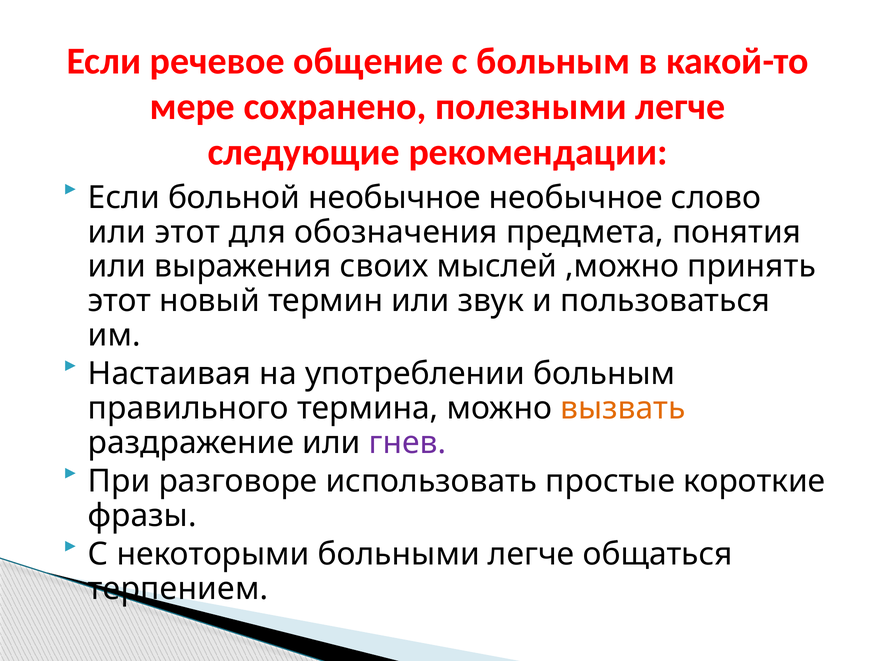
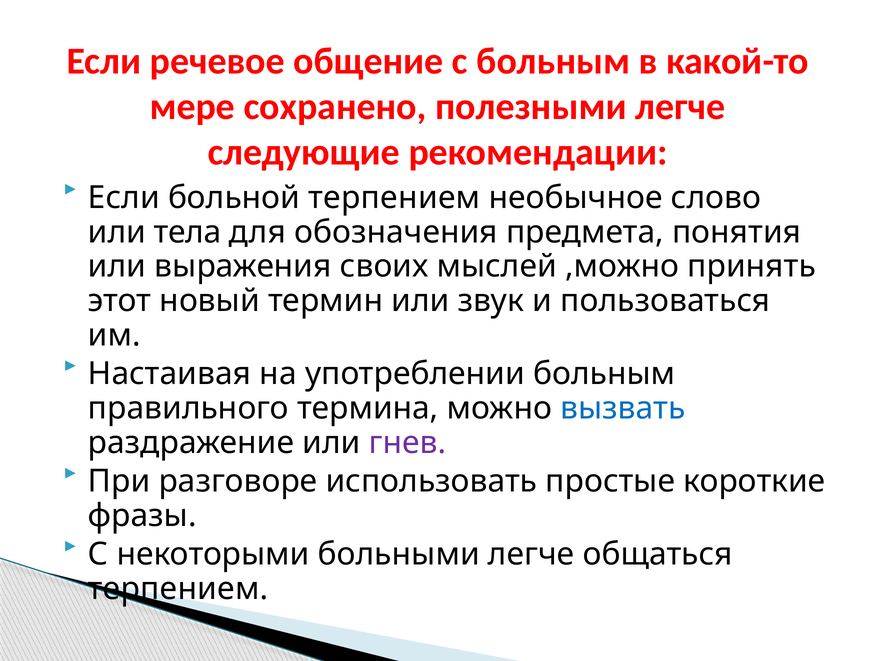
больной необычное: необычное -> терпением (394, 198)
или этот: этот -> тела (188, 232)
вызвать colour: orange -> blue (623, 408)
